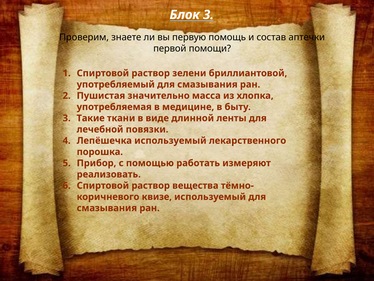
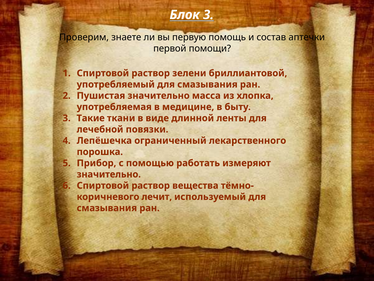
Лепёшечка используемый: используемый -> ограниченный (170, 140)
реализовать: реализовать -> значительно (109, 174)
квизе: квизе -> лечит (157, 196)
